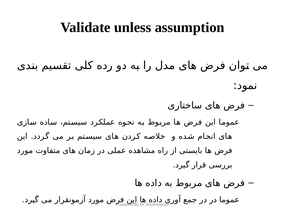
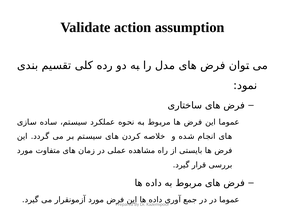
unless: unless -> action (133, 27)
